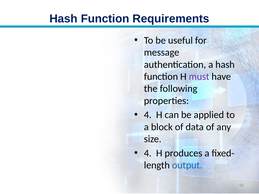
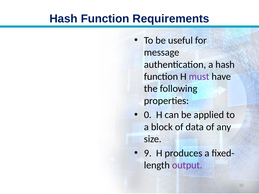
4: 4 -> 0 (148, 115)
4: 4 -> 9 (148, 153)
output colour: blue -> purple (187, 165)
